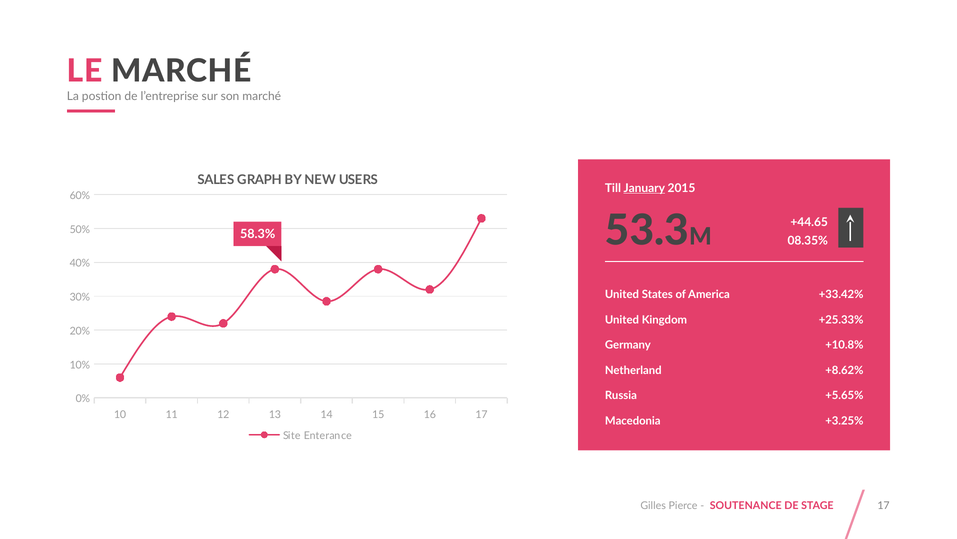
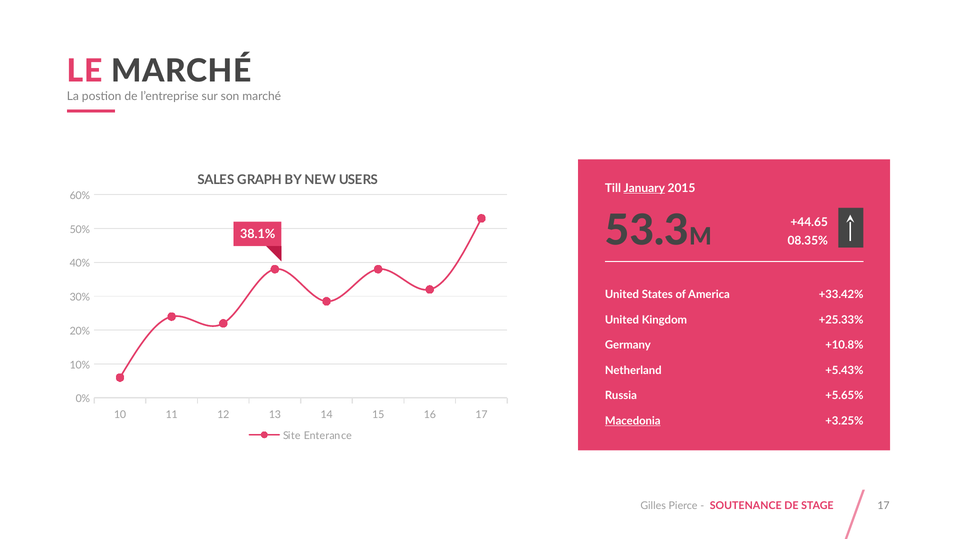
58.3%: 58.3% -> 38.1% (258, 234)
+8.62%: +8.62% -> +5.43% (844, 370)
Macedonia underline: none -> present (633, 421)
